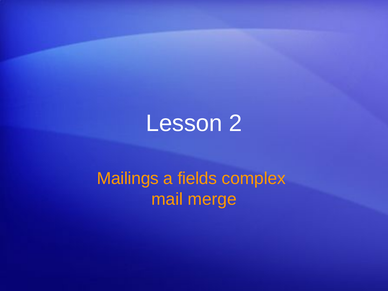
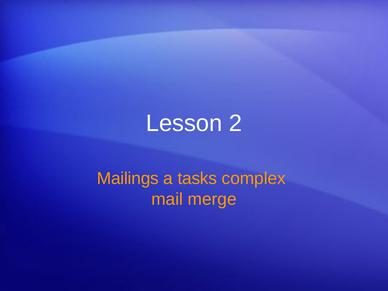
fields: fields -> tasks (197, 178)
